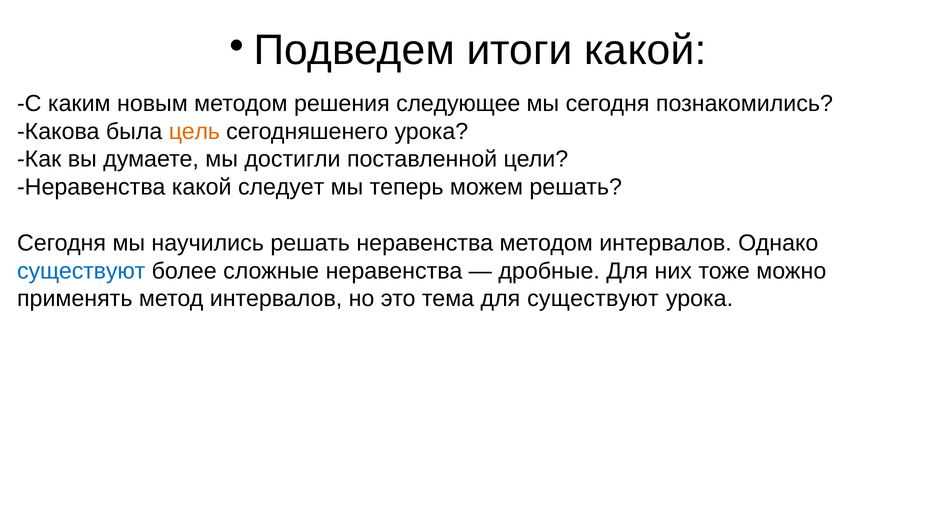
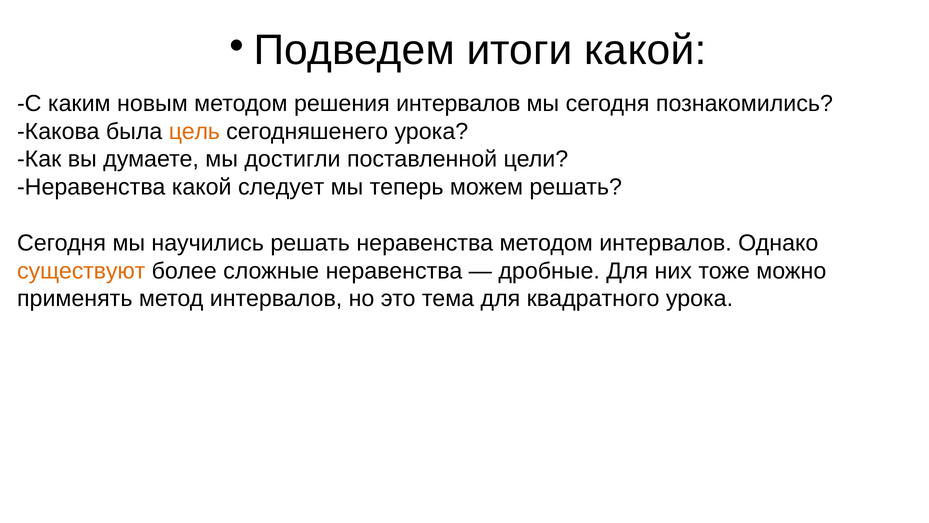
решения следующее: следующее -> интервалов (458, 103)
существуют colour: blue -> orange (81, 271)
для существуют: существуют -> квадратного (593, 299)
